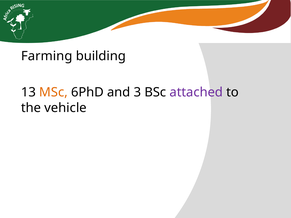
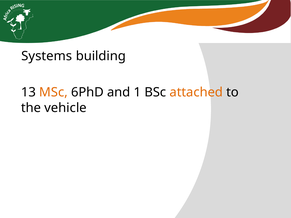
Farming: Farming -> Systems (47, 56)
3: 3 -> 1 (137, 92)
attached colour: purple -> orange (196, 92)
